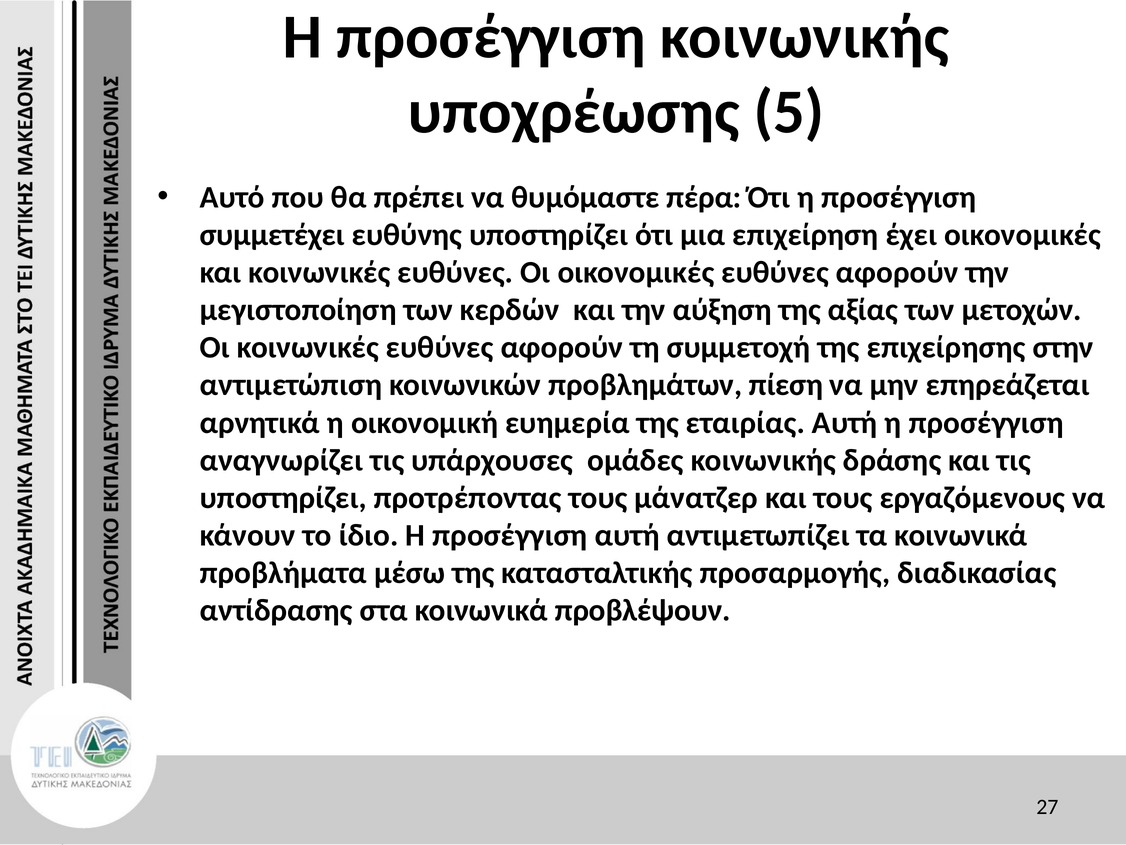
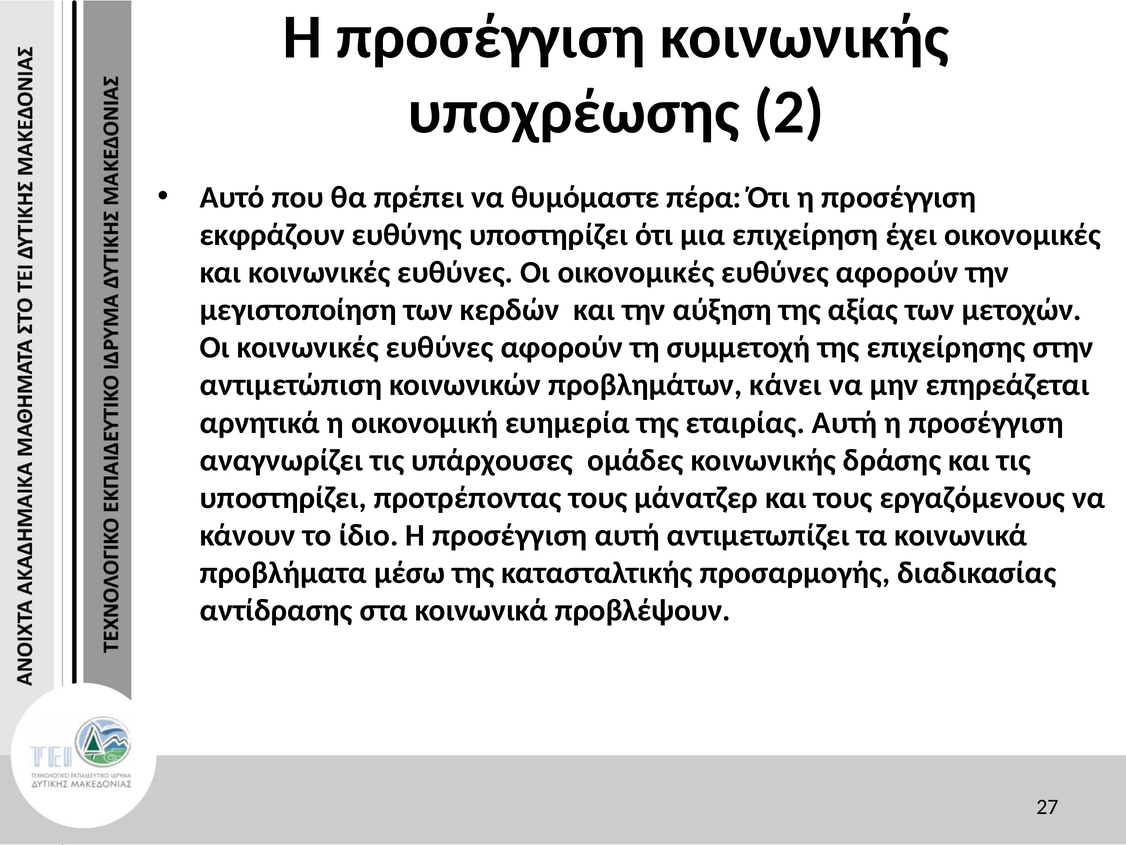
5: 5 -> 2 (789, 112)
συμμετέχει: συμμετέχει -> εκφράζουν (272, 235)
πίεση: πίεση -> κάνει (786, 385)
